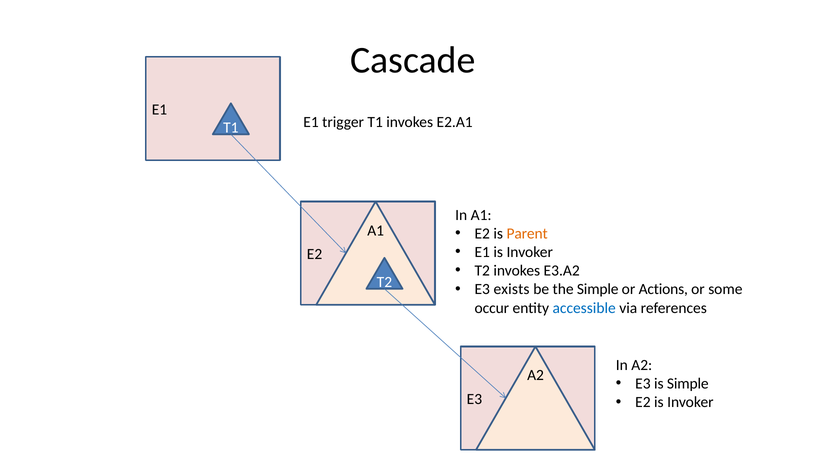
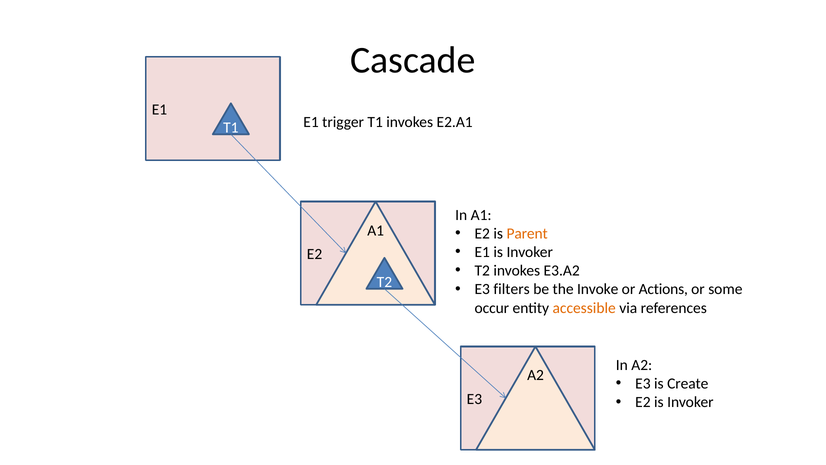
exists: exists -> filters (512, 289)
the Simple: Simple -> Invoke (598, 289)
accessible colour: blue -> orange (584, 308)
is Simple: Simple -> Create (688, 383)
